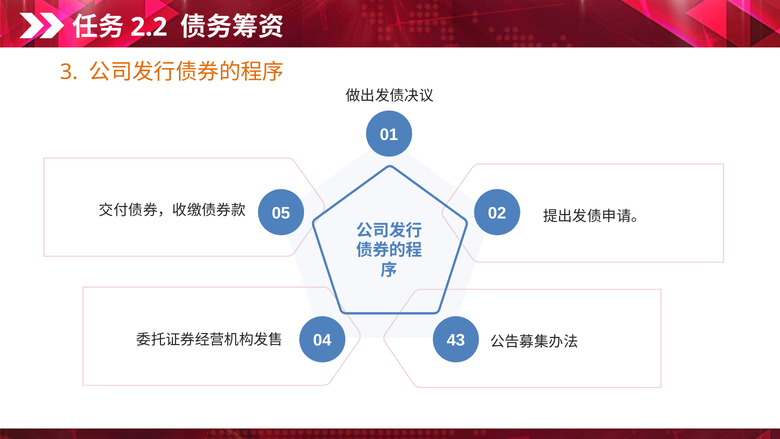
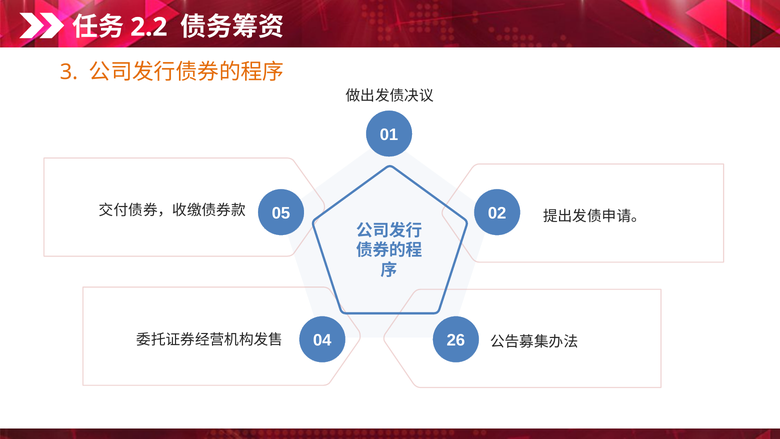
43: 43 -> 26 (456, 340)
